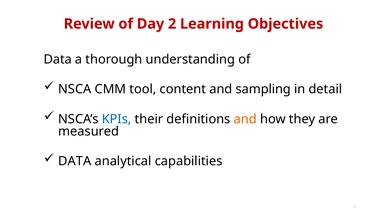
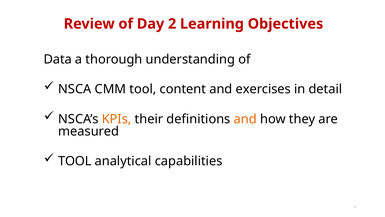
sampling: sampling -> exercises (263, 89)
KPIs colour: blue -> orange (117, 119)
DATA: DATA -> TOOL (75, 161)
